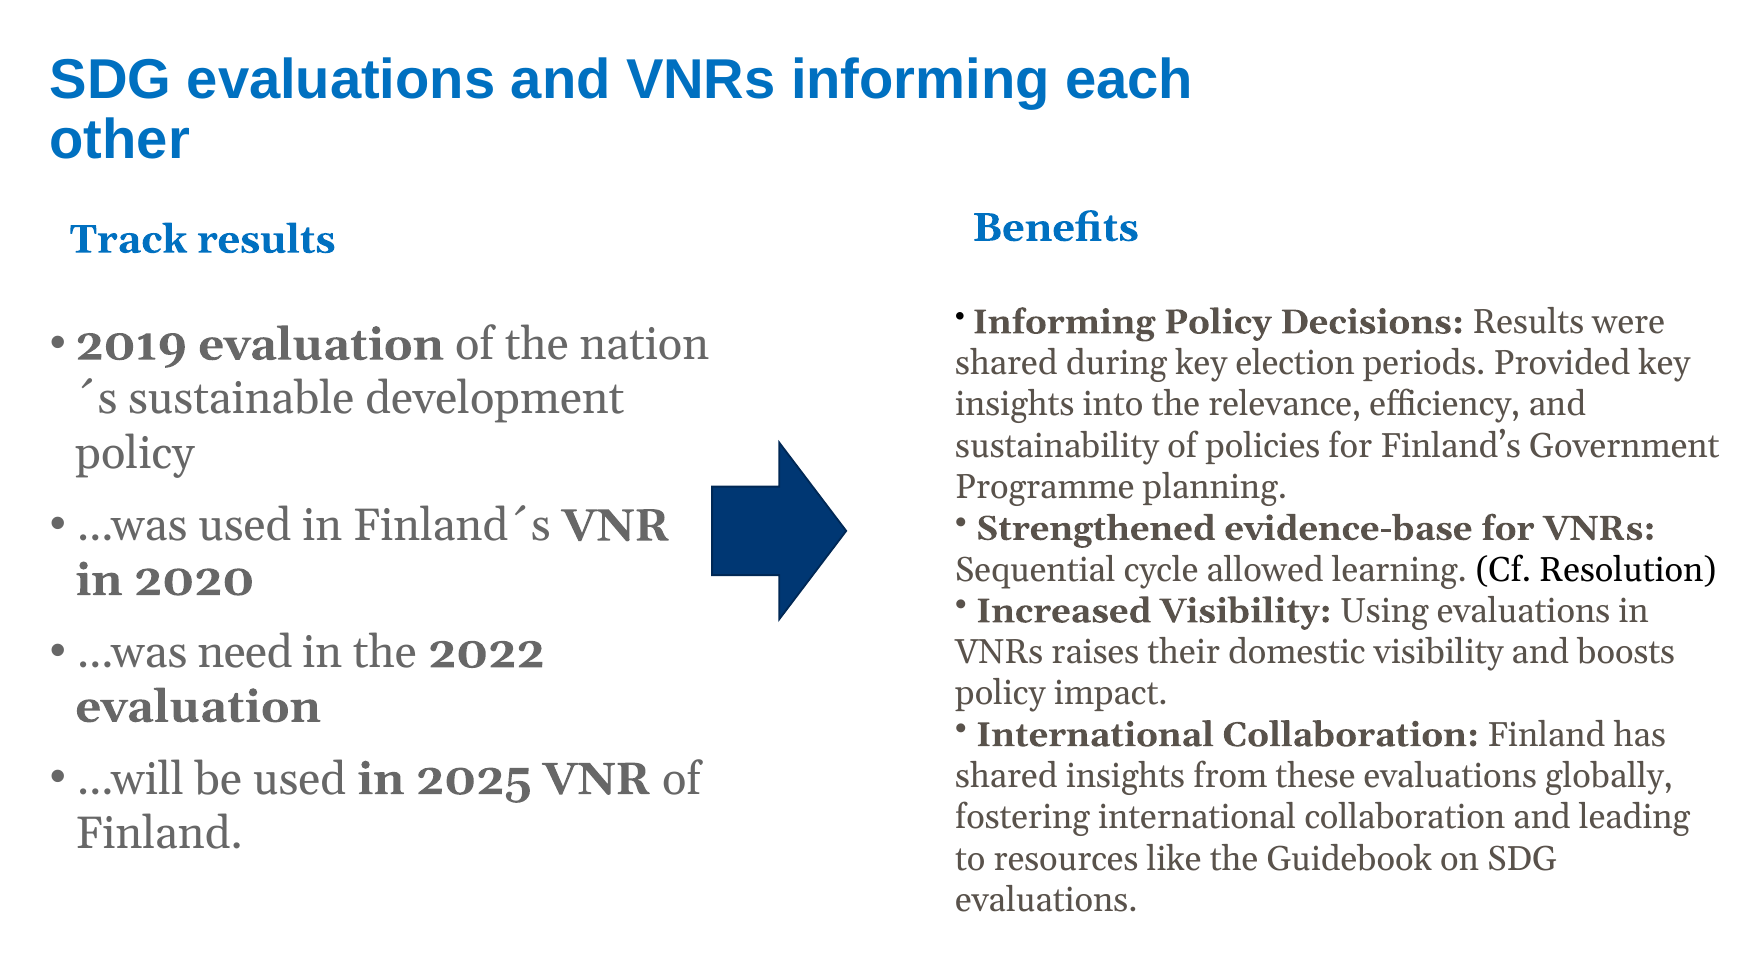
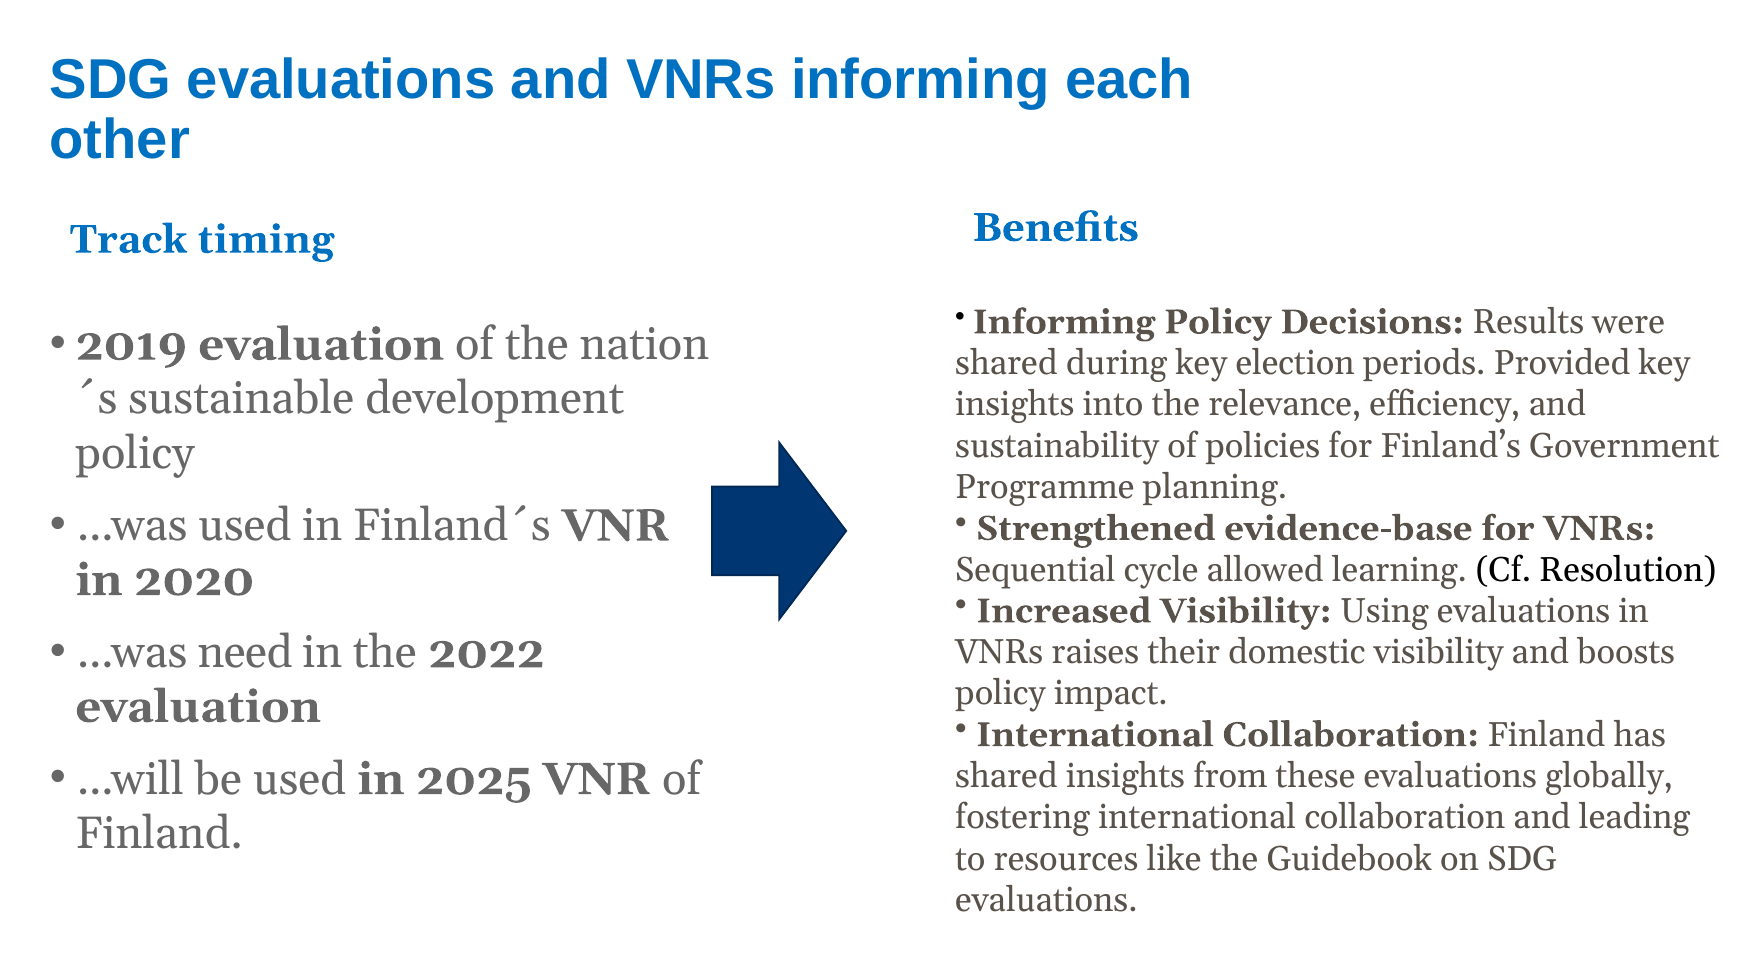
Track results: results -> timing (266, 240)
